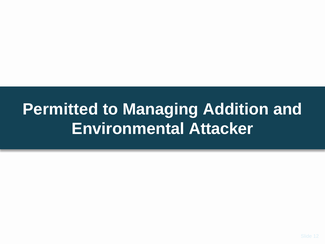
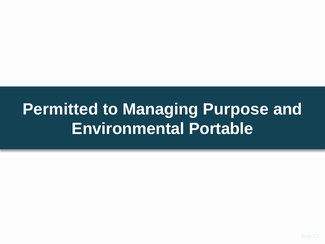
Addition: Addition -> Purpose (236, 109)
Attacker: Attacker -> Portable (221, 129)
